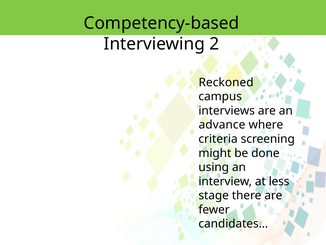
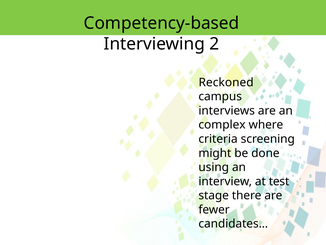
advance: advance -> complex (222, 125)
less: less -> test (279, 181)
